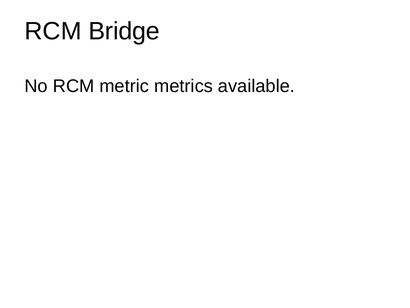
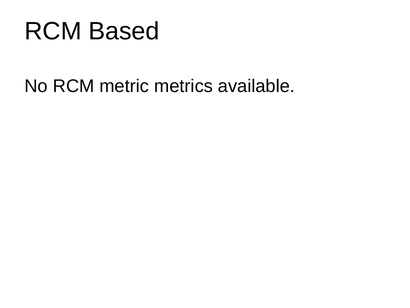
Bridge: Bridge -> Based (124, 31)
